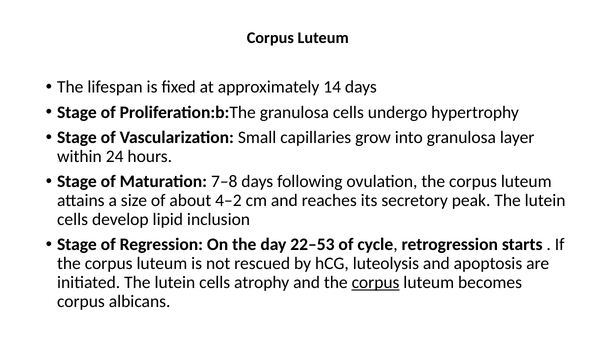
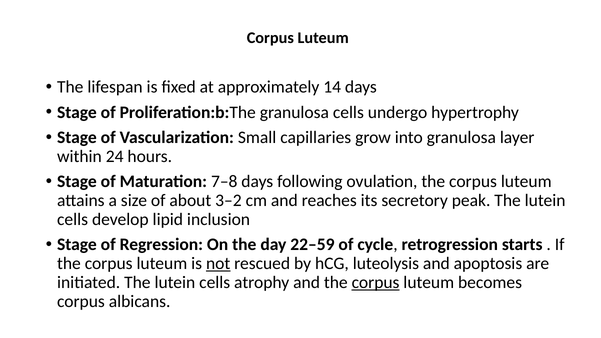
4–2: 4–2 -> 3–2 (228, 201)
22–53: 22–53 -> 22–59 (312, 245)
not underline: none -> present (218, 264)
